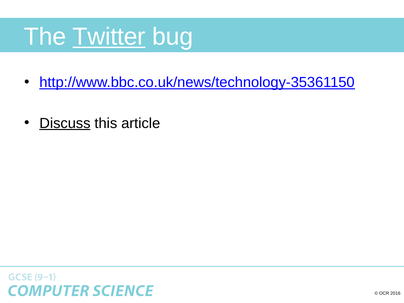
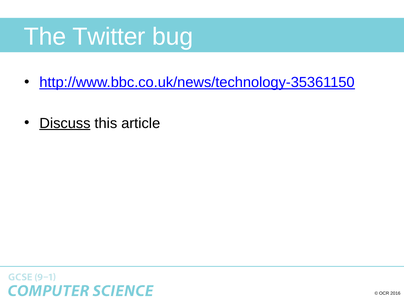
Twitter underline: present -> none (109, 37)
